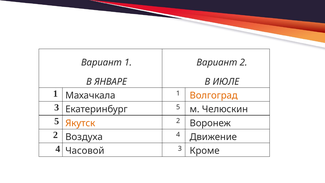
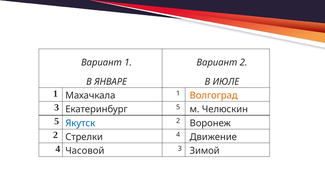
Якутск colour: orange -> blue (80, 123)
Воздуха: Воздуха -> Стрелки (84, 137)
Кроме: Кроме -> Зимой (205, 151)
